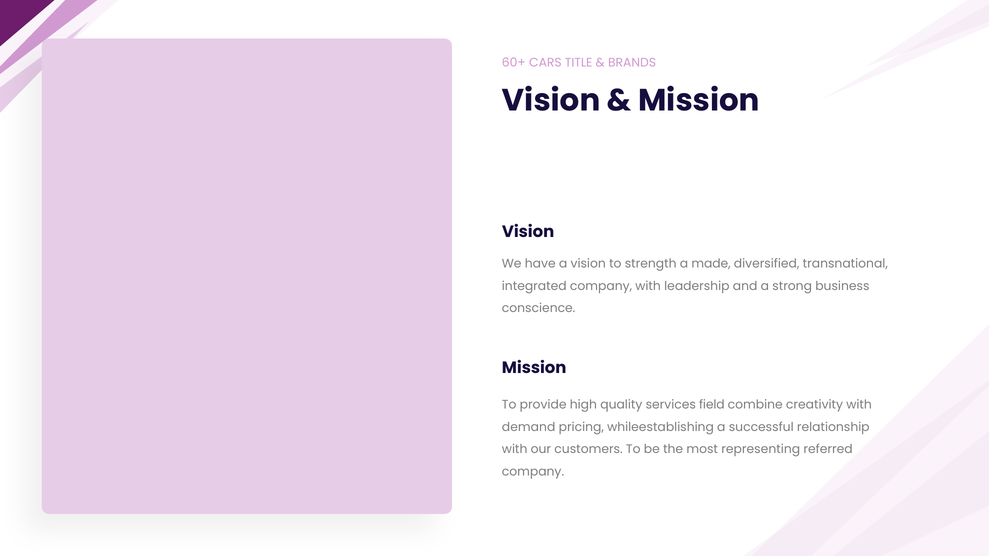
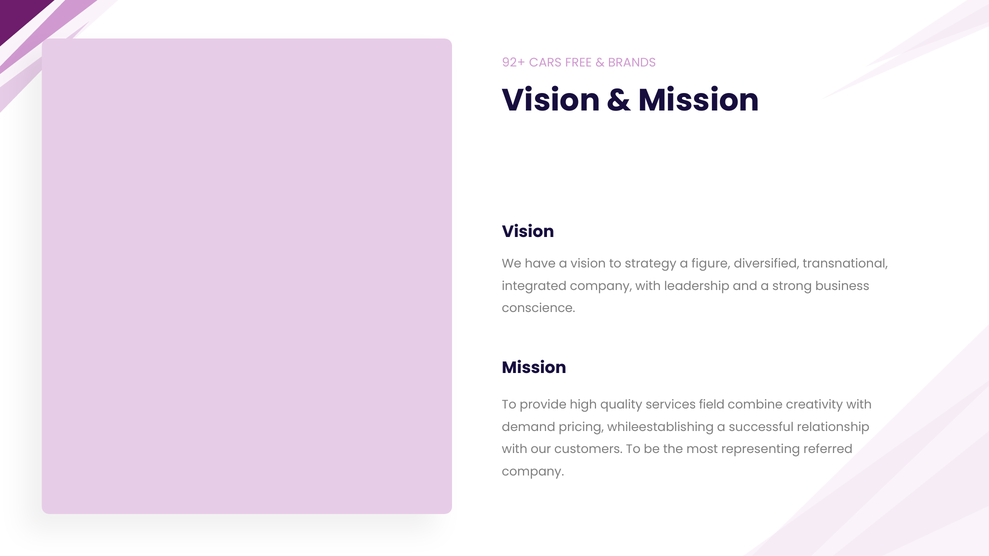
60+: 60+ -> 92+ (514, 63)
TITLE: TITLE -> FREE (579, 63)
strength: strength -> strategy (651, 264)
made: made -> figure (711, 264)
